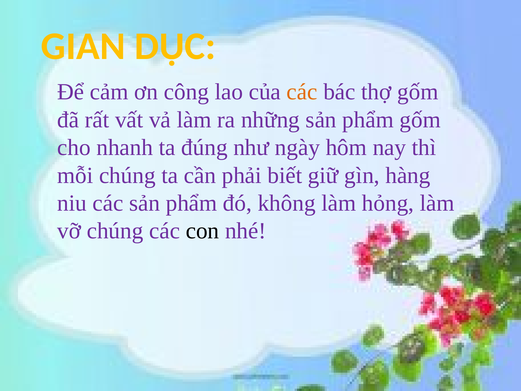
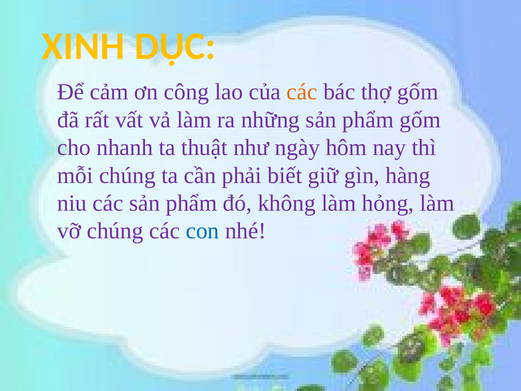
GIAN: GIAN -> XINH (83, 46)
đúng: đúng -> thuật (204, 147)
con colour: black -> blue (202, 231)
